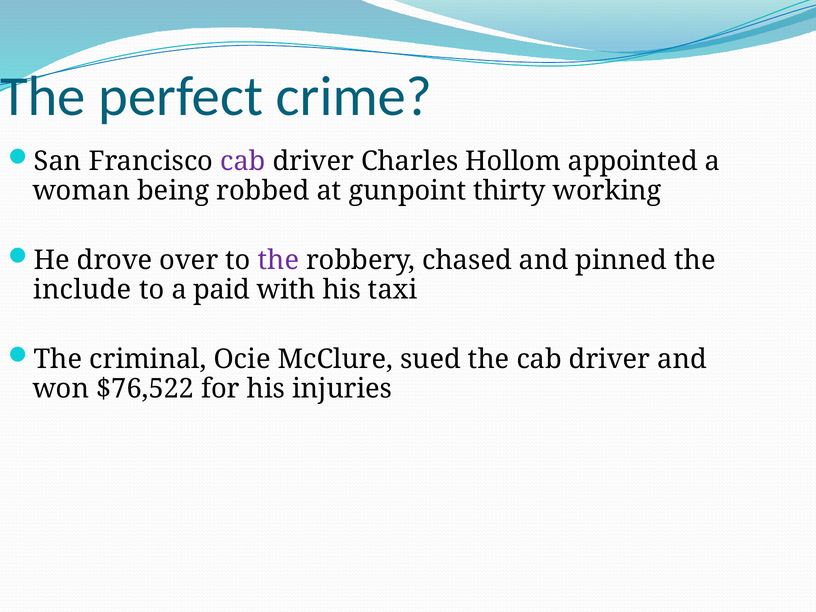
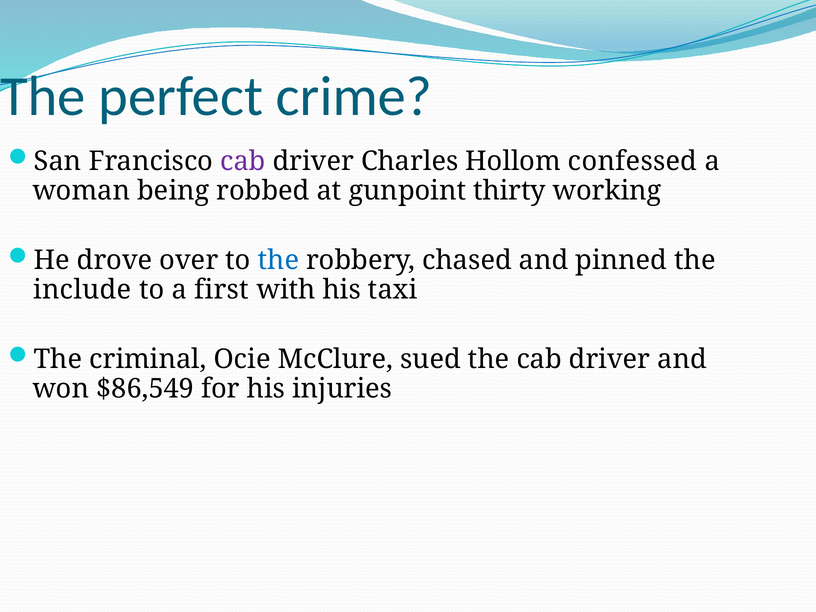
appointed: appointed -> confessed (633, 161)
the colour: purple -> blue (278, 260)
paid: paid -> first (222, 290)
$76,522: $76,522 -> $86,549 (145, 389)
